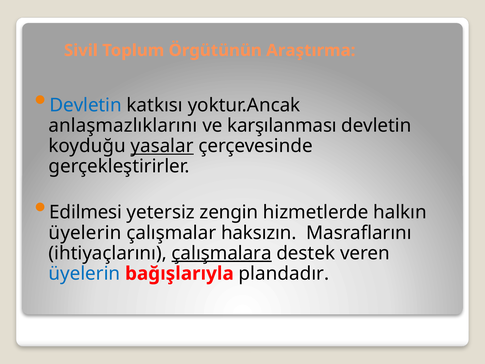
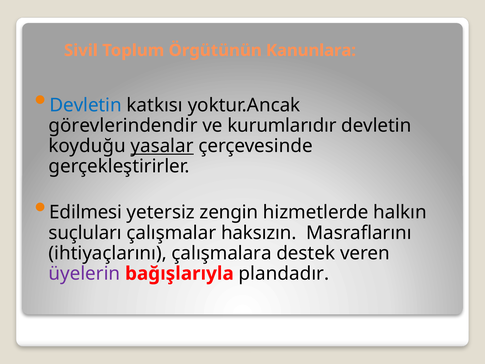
Araştırma: Araştırma -> Kanunlara (311, 50)
anlaşmazlıklarını: anlaşmazlıklarını -> görevlerindendir (123, 125)
karşılanması: karşılanması -> kurumlarıdır (282, 125)
üyelerin: üyelerin -> suçluları (85, 233)
çalışmalara underline: present -> none (222, 253)
üyelerin colour: blue -> purple (84, 273)
